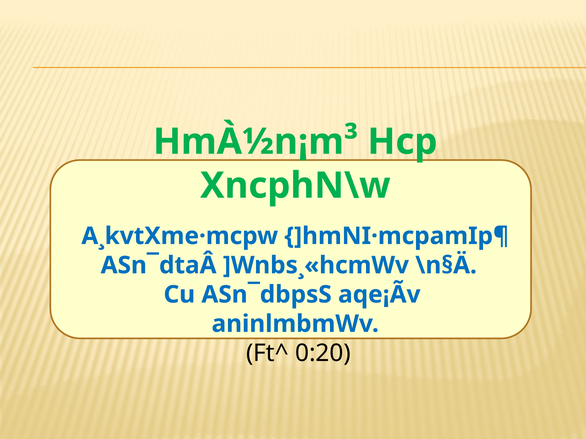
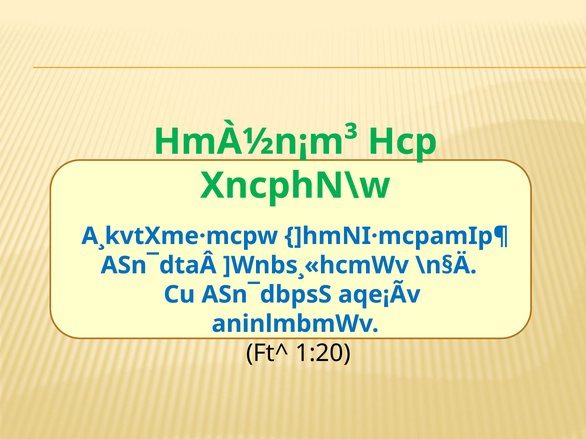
0:20: 0:20 -> 1:20 (323, 353)
